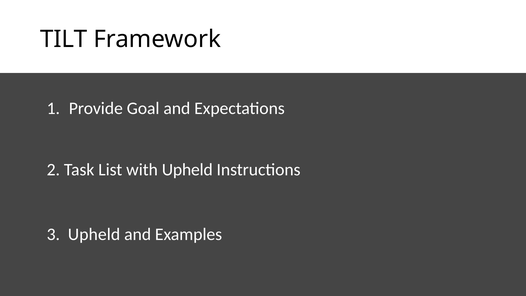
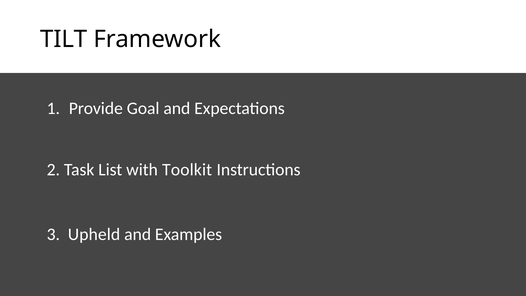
with Upheld: Upheld -> Toolkit (187, 170)
